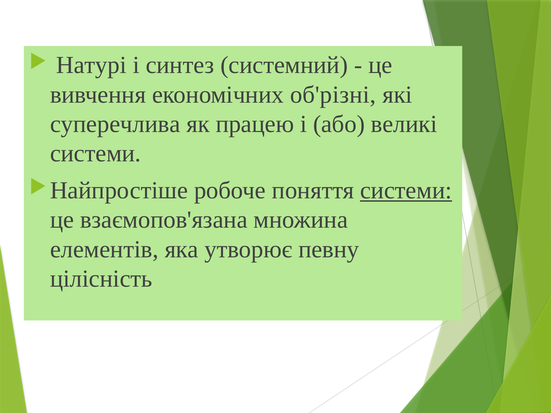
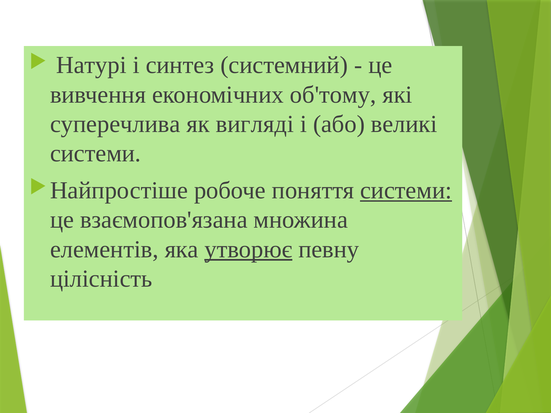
об'різні: об'різні -> об'тому (333, 95)
працею: працею -> вигляді (255, 124)
утворює underline: none -> present (248, 249)
